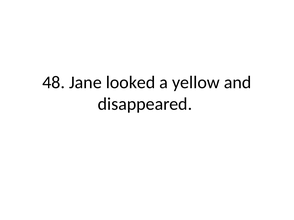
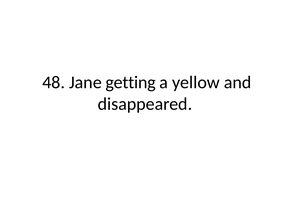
looked: looked -> getting (131, 83)
